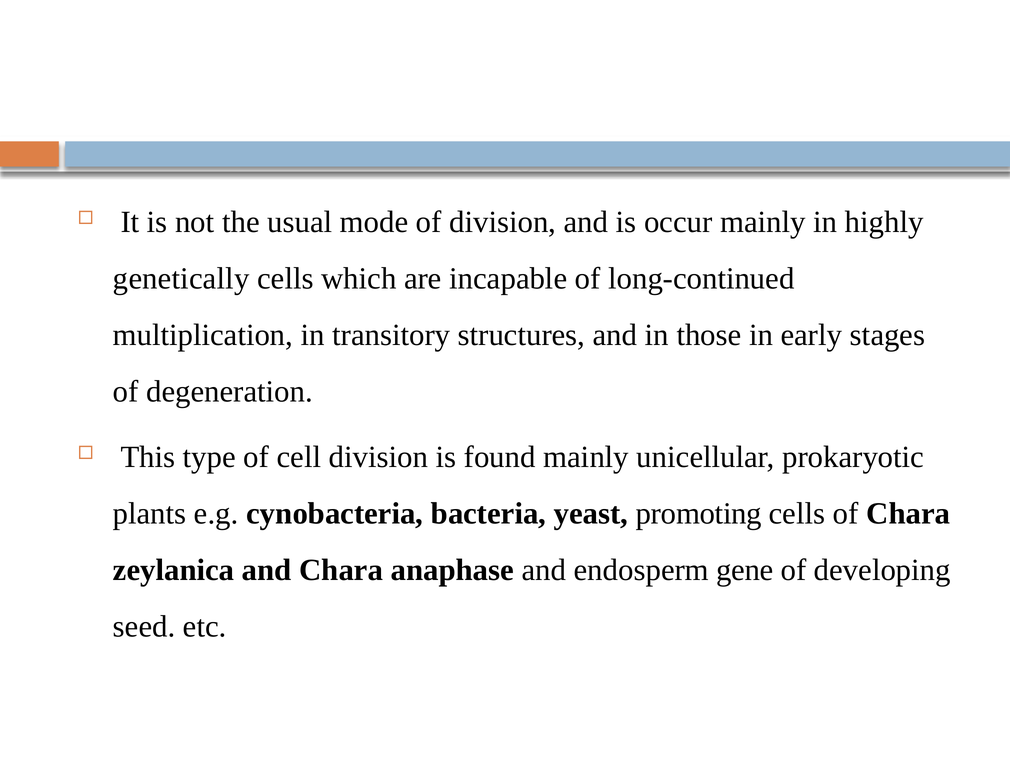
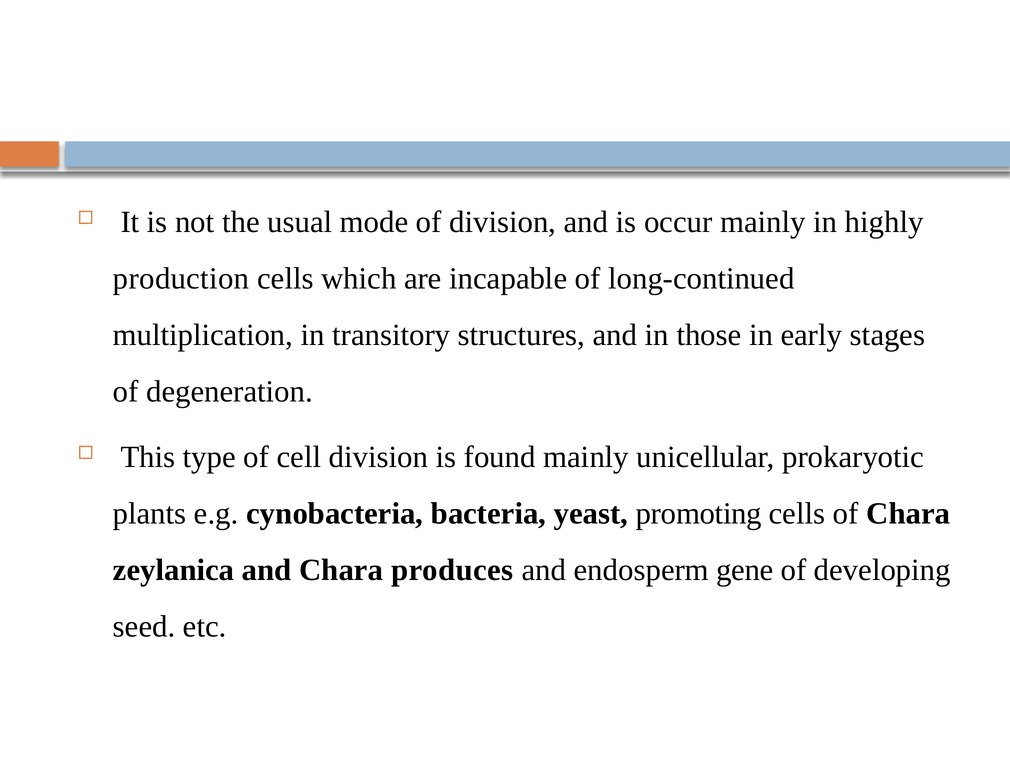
genetically: genetically -> production (181, 279)
anaphase: anaphase -> produces (452, 571)
